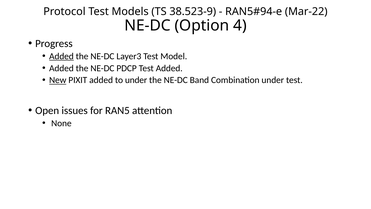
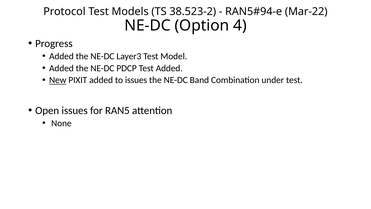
38.523-9: 38.523-9 -> 38.523-2 (193, 11)
Added underline: present -> none (61, 56)
to under: under -> issues (136, 80)
